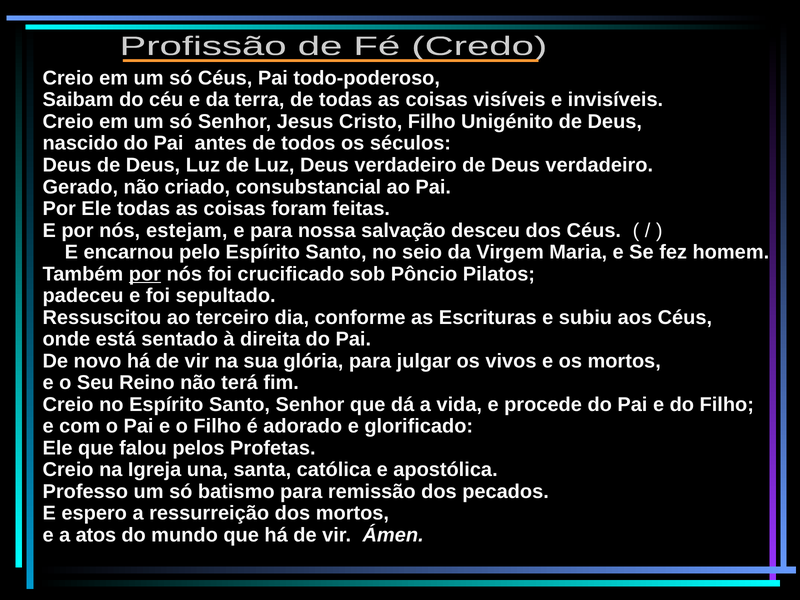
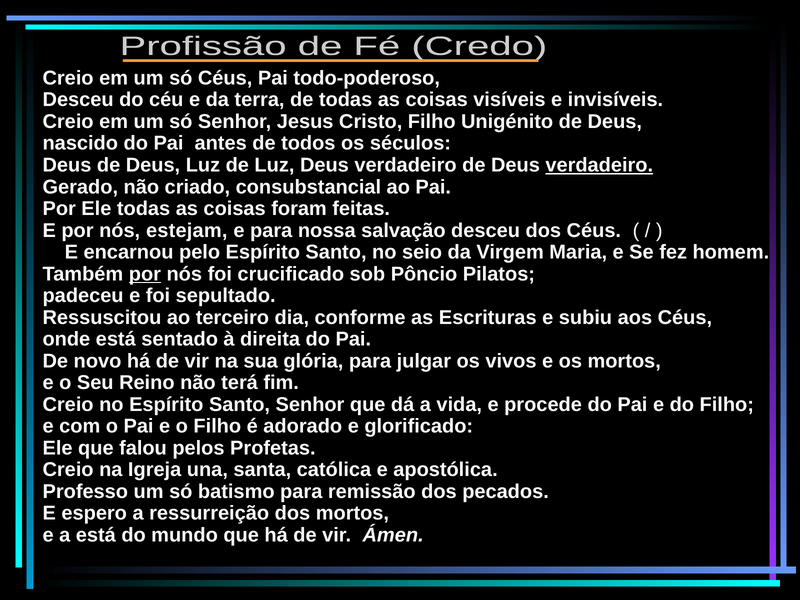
Saibam: Saibam -> Desceu (78, 100)
verdadeiro underline: none -> present (599, 165)
a atos: atos -> está (96, 535)
